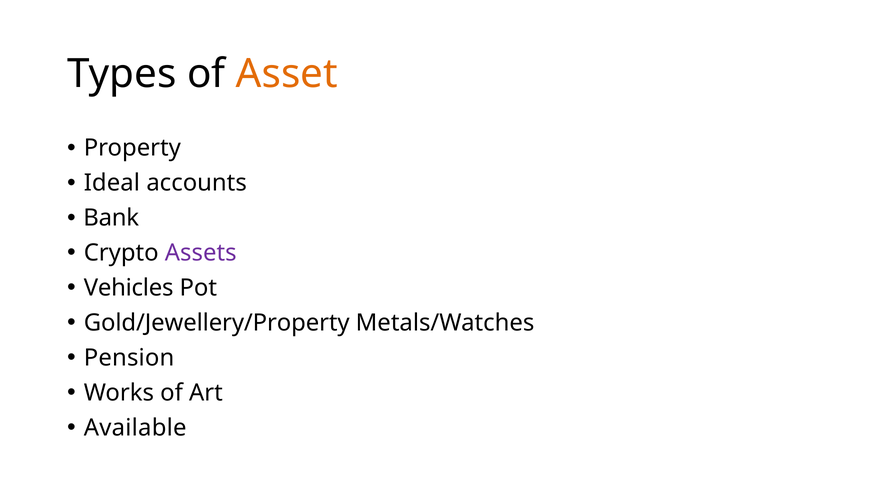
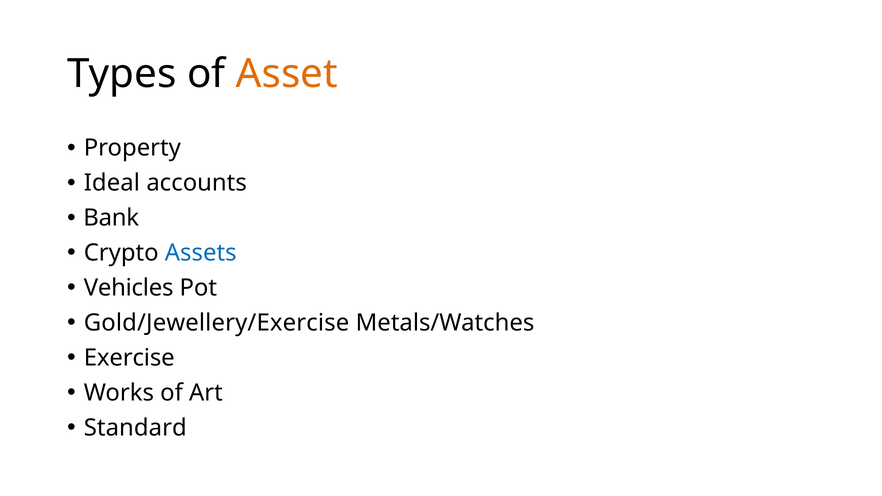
Assets colour: purple -> blue (201, 253)
Gold/Jewellery/Property: Gold/Jewellery/Property -> Gold/Jewellery/Exercise (217, 323)
Pension: Pension -> Exercise (129, 358)
Available: Available -> Standard (135, 428)
